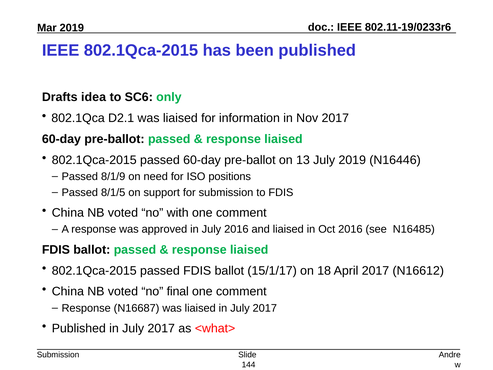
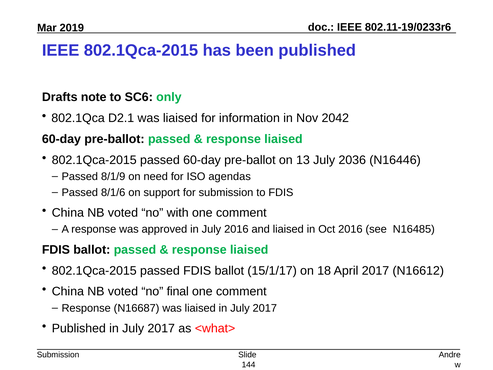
idea: idea -> note (94, 97)
Nov 2017: 2017 -> 2042 (335, 118)
July 2019: 2019 -> 2036 (352, 160)
positions: positions -> agendas (230, 177)
8/1/5: 8/1/5 -> 8/1/6 (113, 192)
